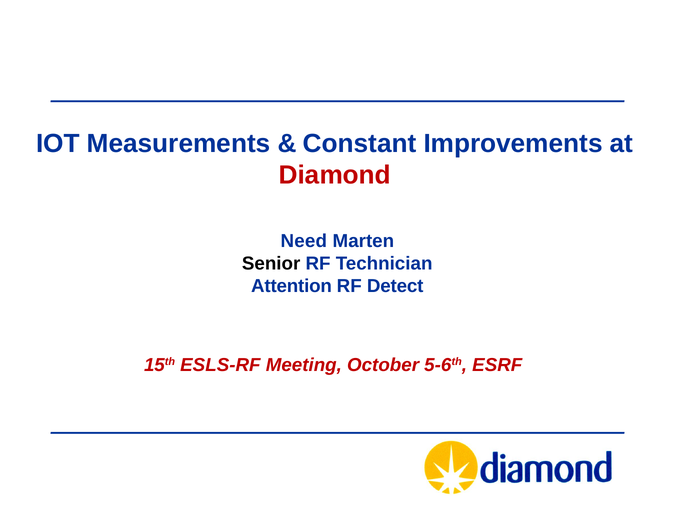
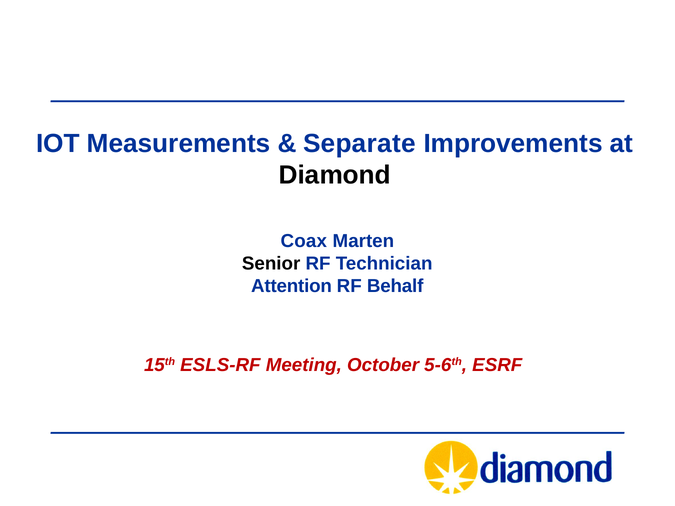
Constant: Constant -> Separate (359, 143)
Diamond colour: red -> black (335, 175)
Need: Need -> Coax (304, 241)
Detect: Detect -> Behalf (395, 286)
